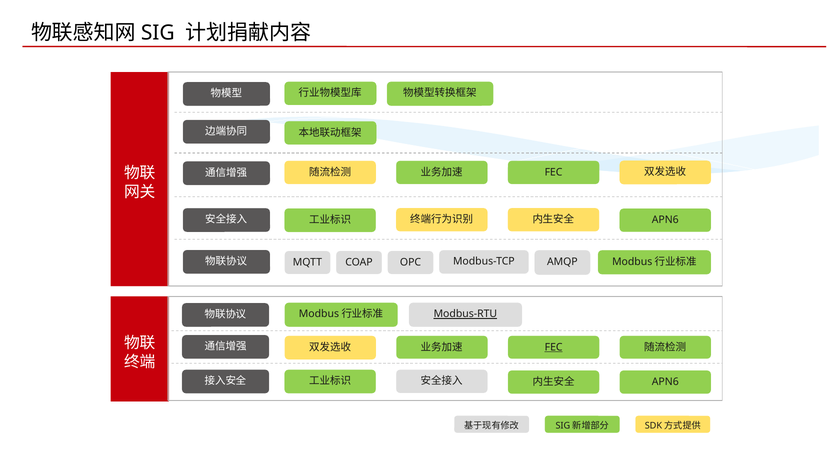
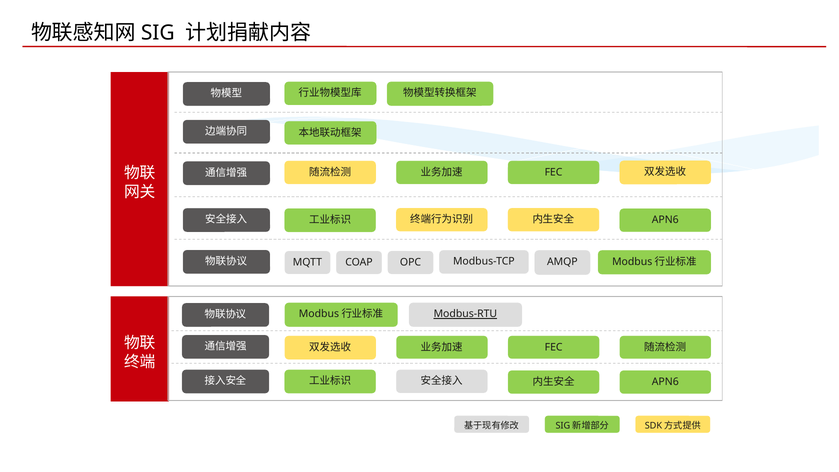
FEC underline: present -> none (554, 347)
